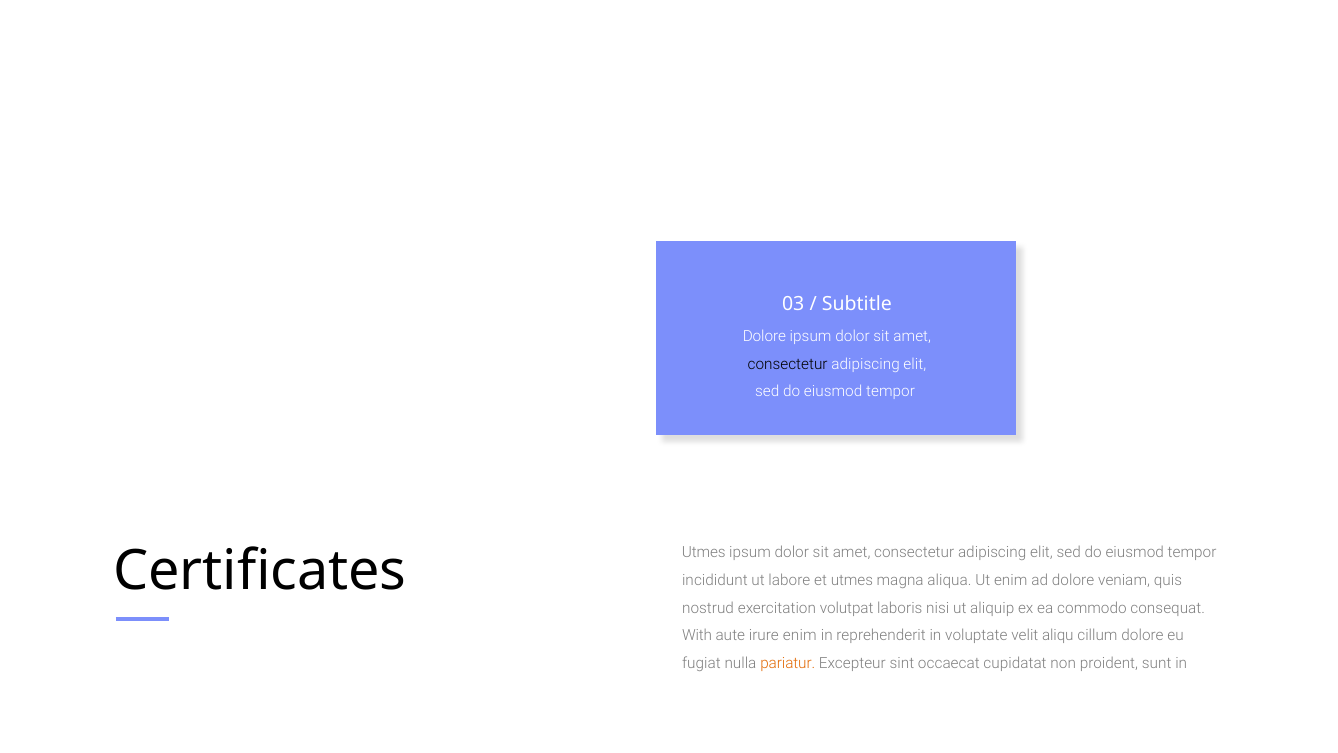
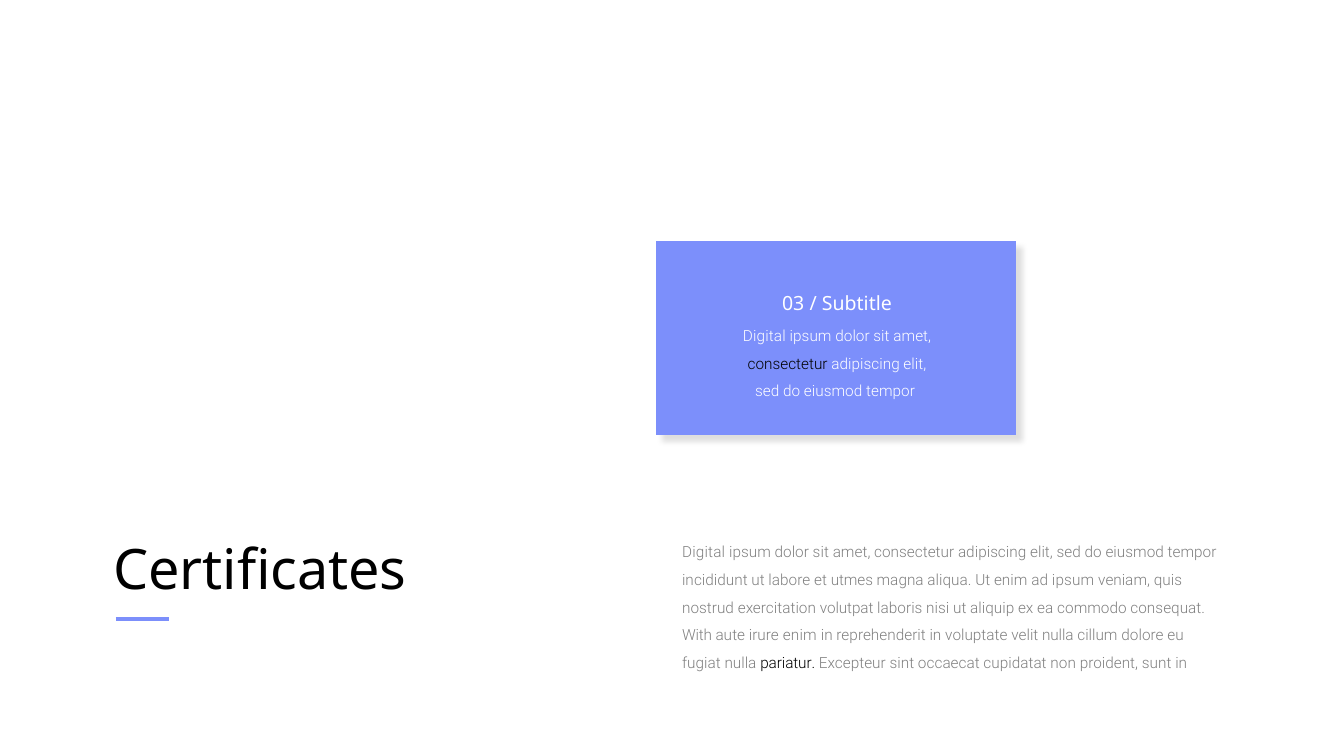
Dolore: Dolore -> Digital (764, 336)
Utmes: Utmes -> Digital (704, 552)
ad dolore: dolore -> ipsum (1073, 580)
velit aliqu: aliqu -> nulla (1058, 635)
pariatur colour: orange -> black (788, 663)
